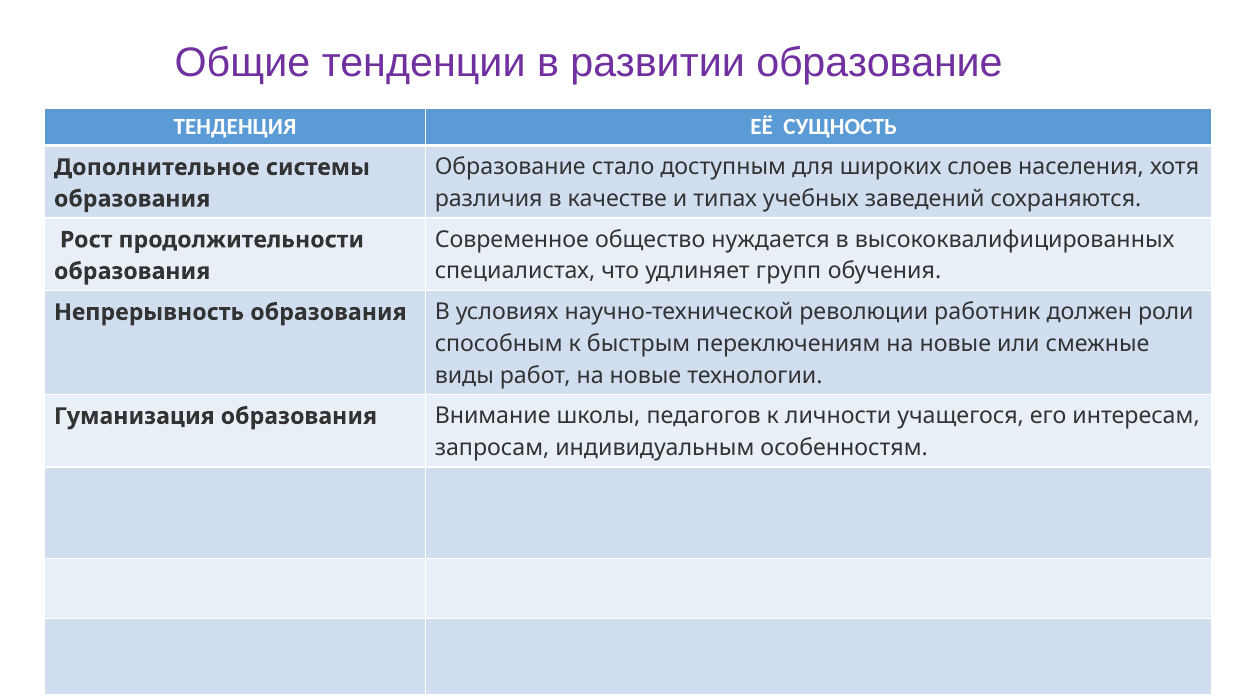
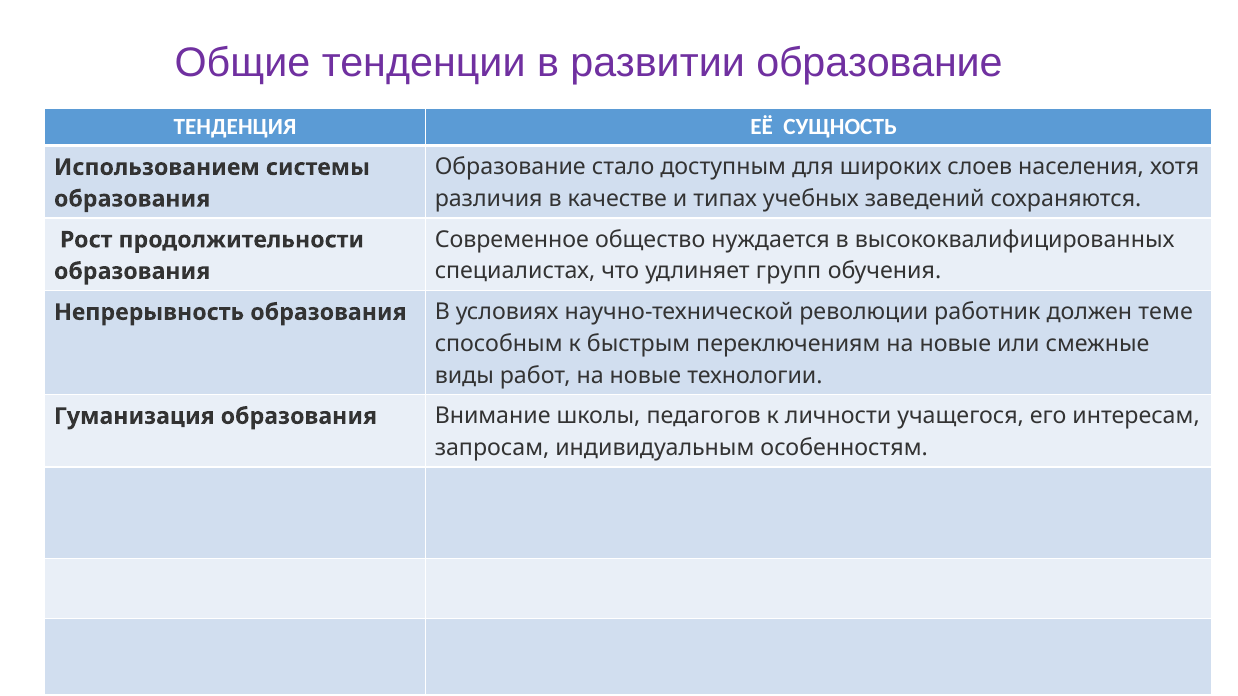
Дополнительное: Дополнительное -> Использованием (157, 167)
роли: роли -> теме (1166, 312)
